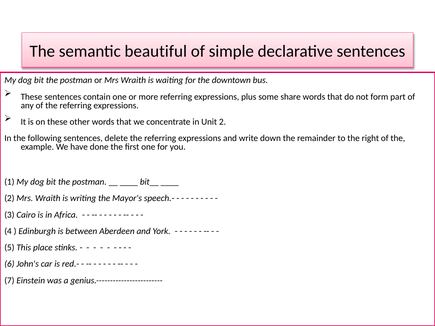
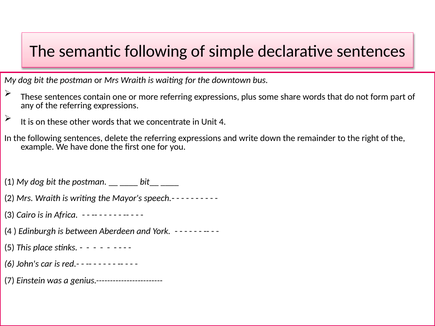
semantic beautiful: beautiful -> following (156, 51)
Unit 2: 2 -> 4 (222, 122)
